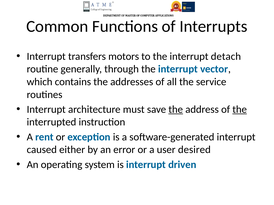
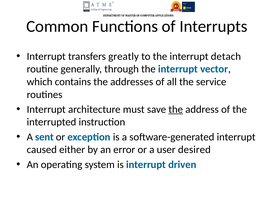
motors: motors -> greatly (124, 56)
the underline: present -> none (240, 110)
rent: rent -> sent (44, 137)
